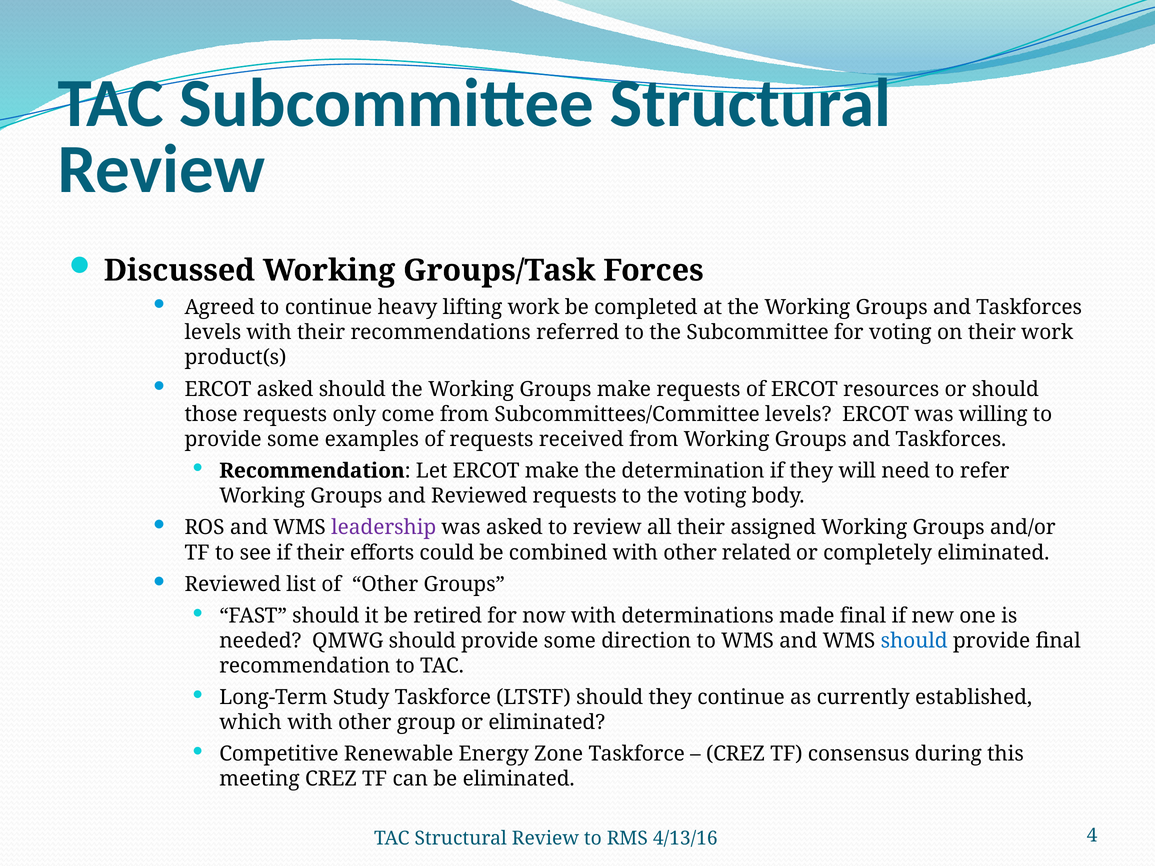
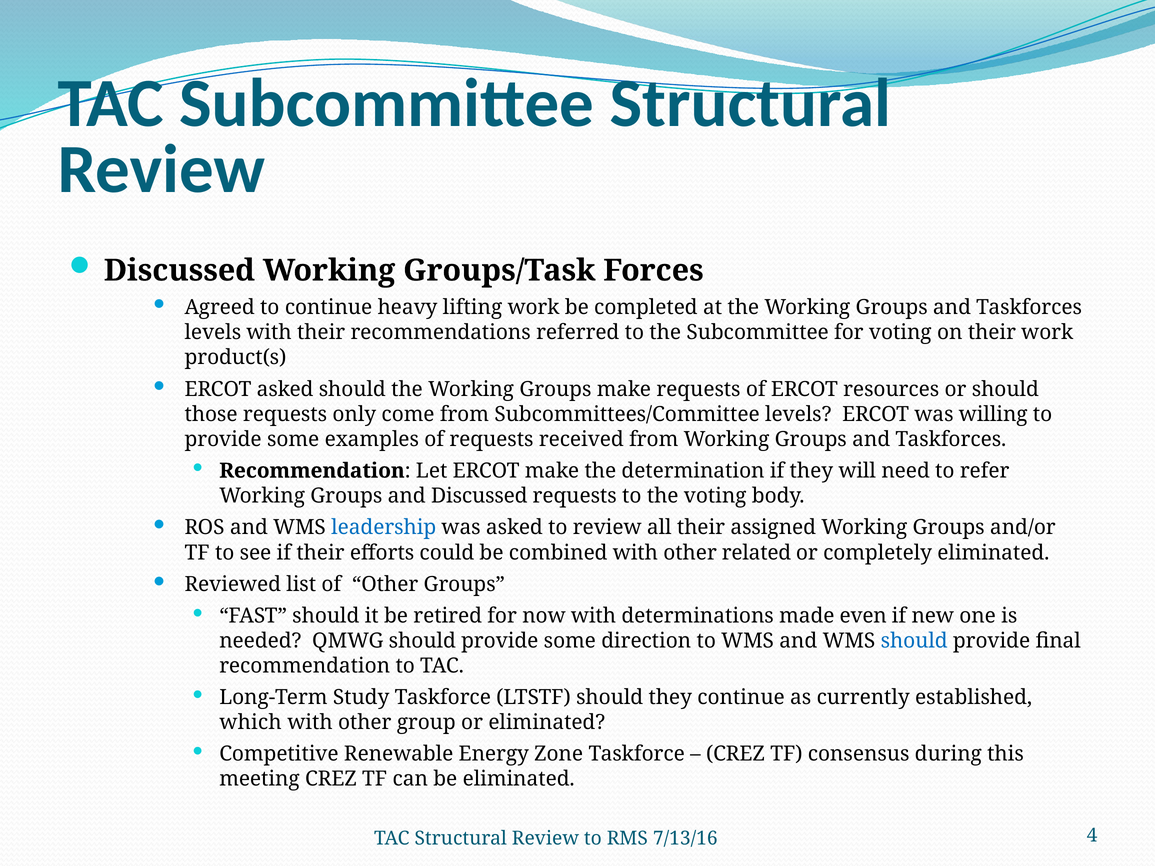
and Reviewed: Reviewed -> Discussed (479, 496)
leadership colour: purple -> blue (384, 528)
made final: final -> even (863, 616)
4/13/16: 4/13/16 -> 7/13/16 (685, 839)
